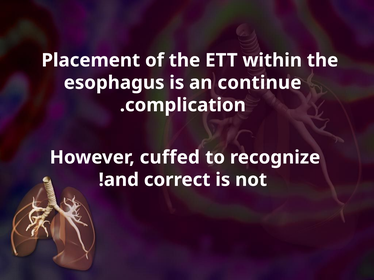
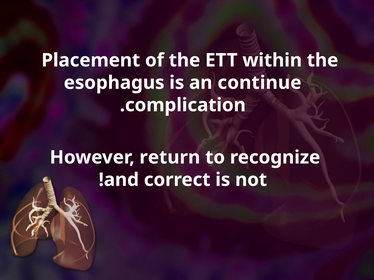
cuffed: cuffed -> return (170, 158)
